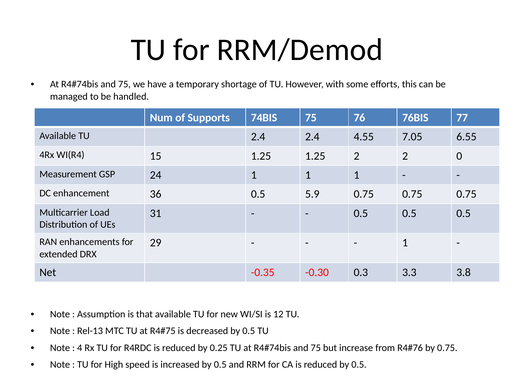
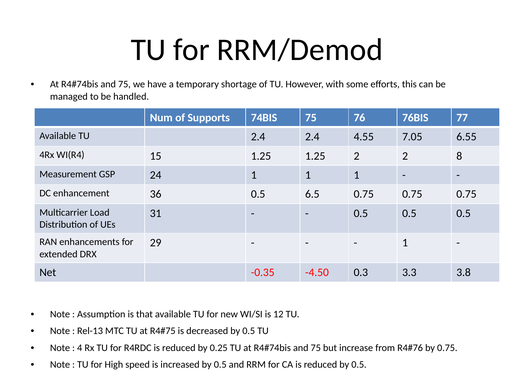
0: 0 -> 8 (459, 156)
5.9: 5.9 -> 6.5 (312, 194)
-0.30: -0.30 -> -4.50 (317, 272)
